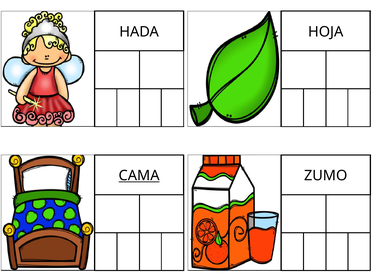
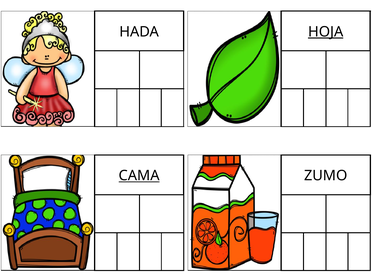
HOJA underline: none -> present (326, 32)
